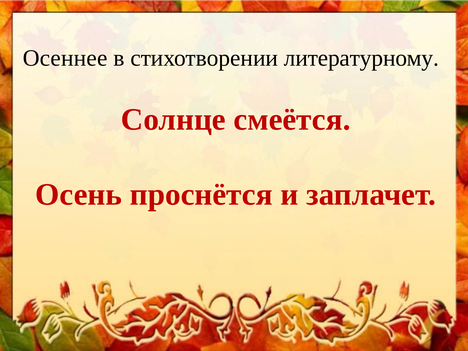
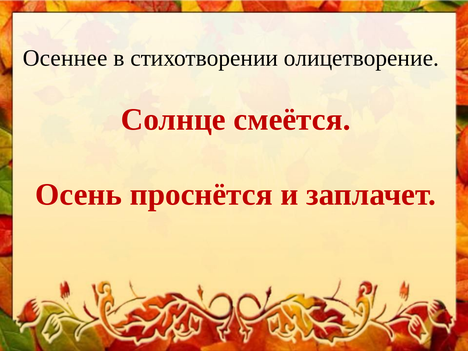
литературному: литературному -> олицетворение (361, 58)
